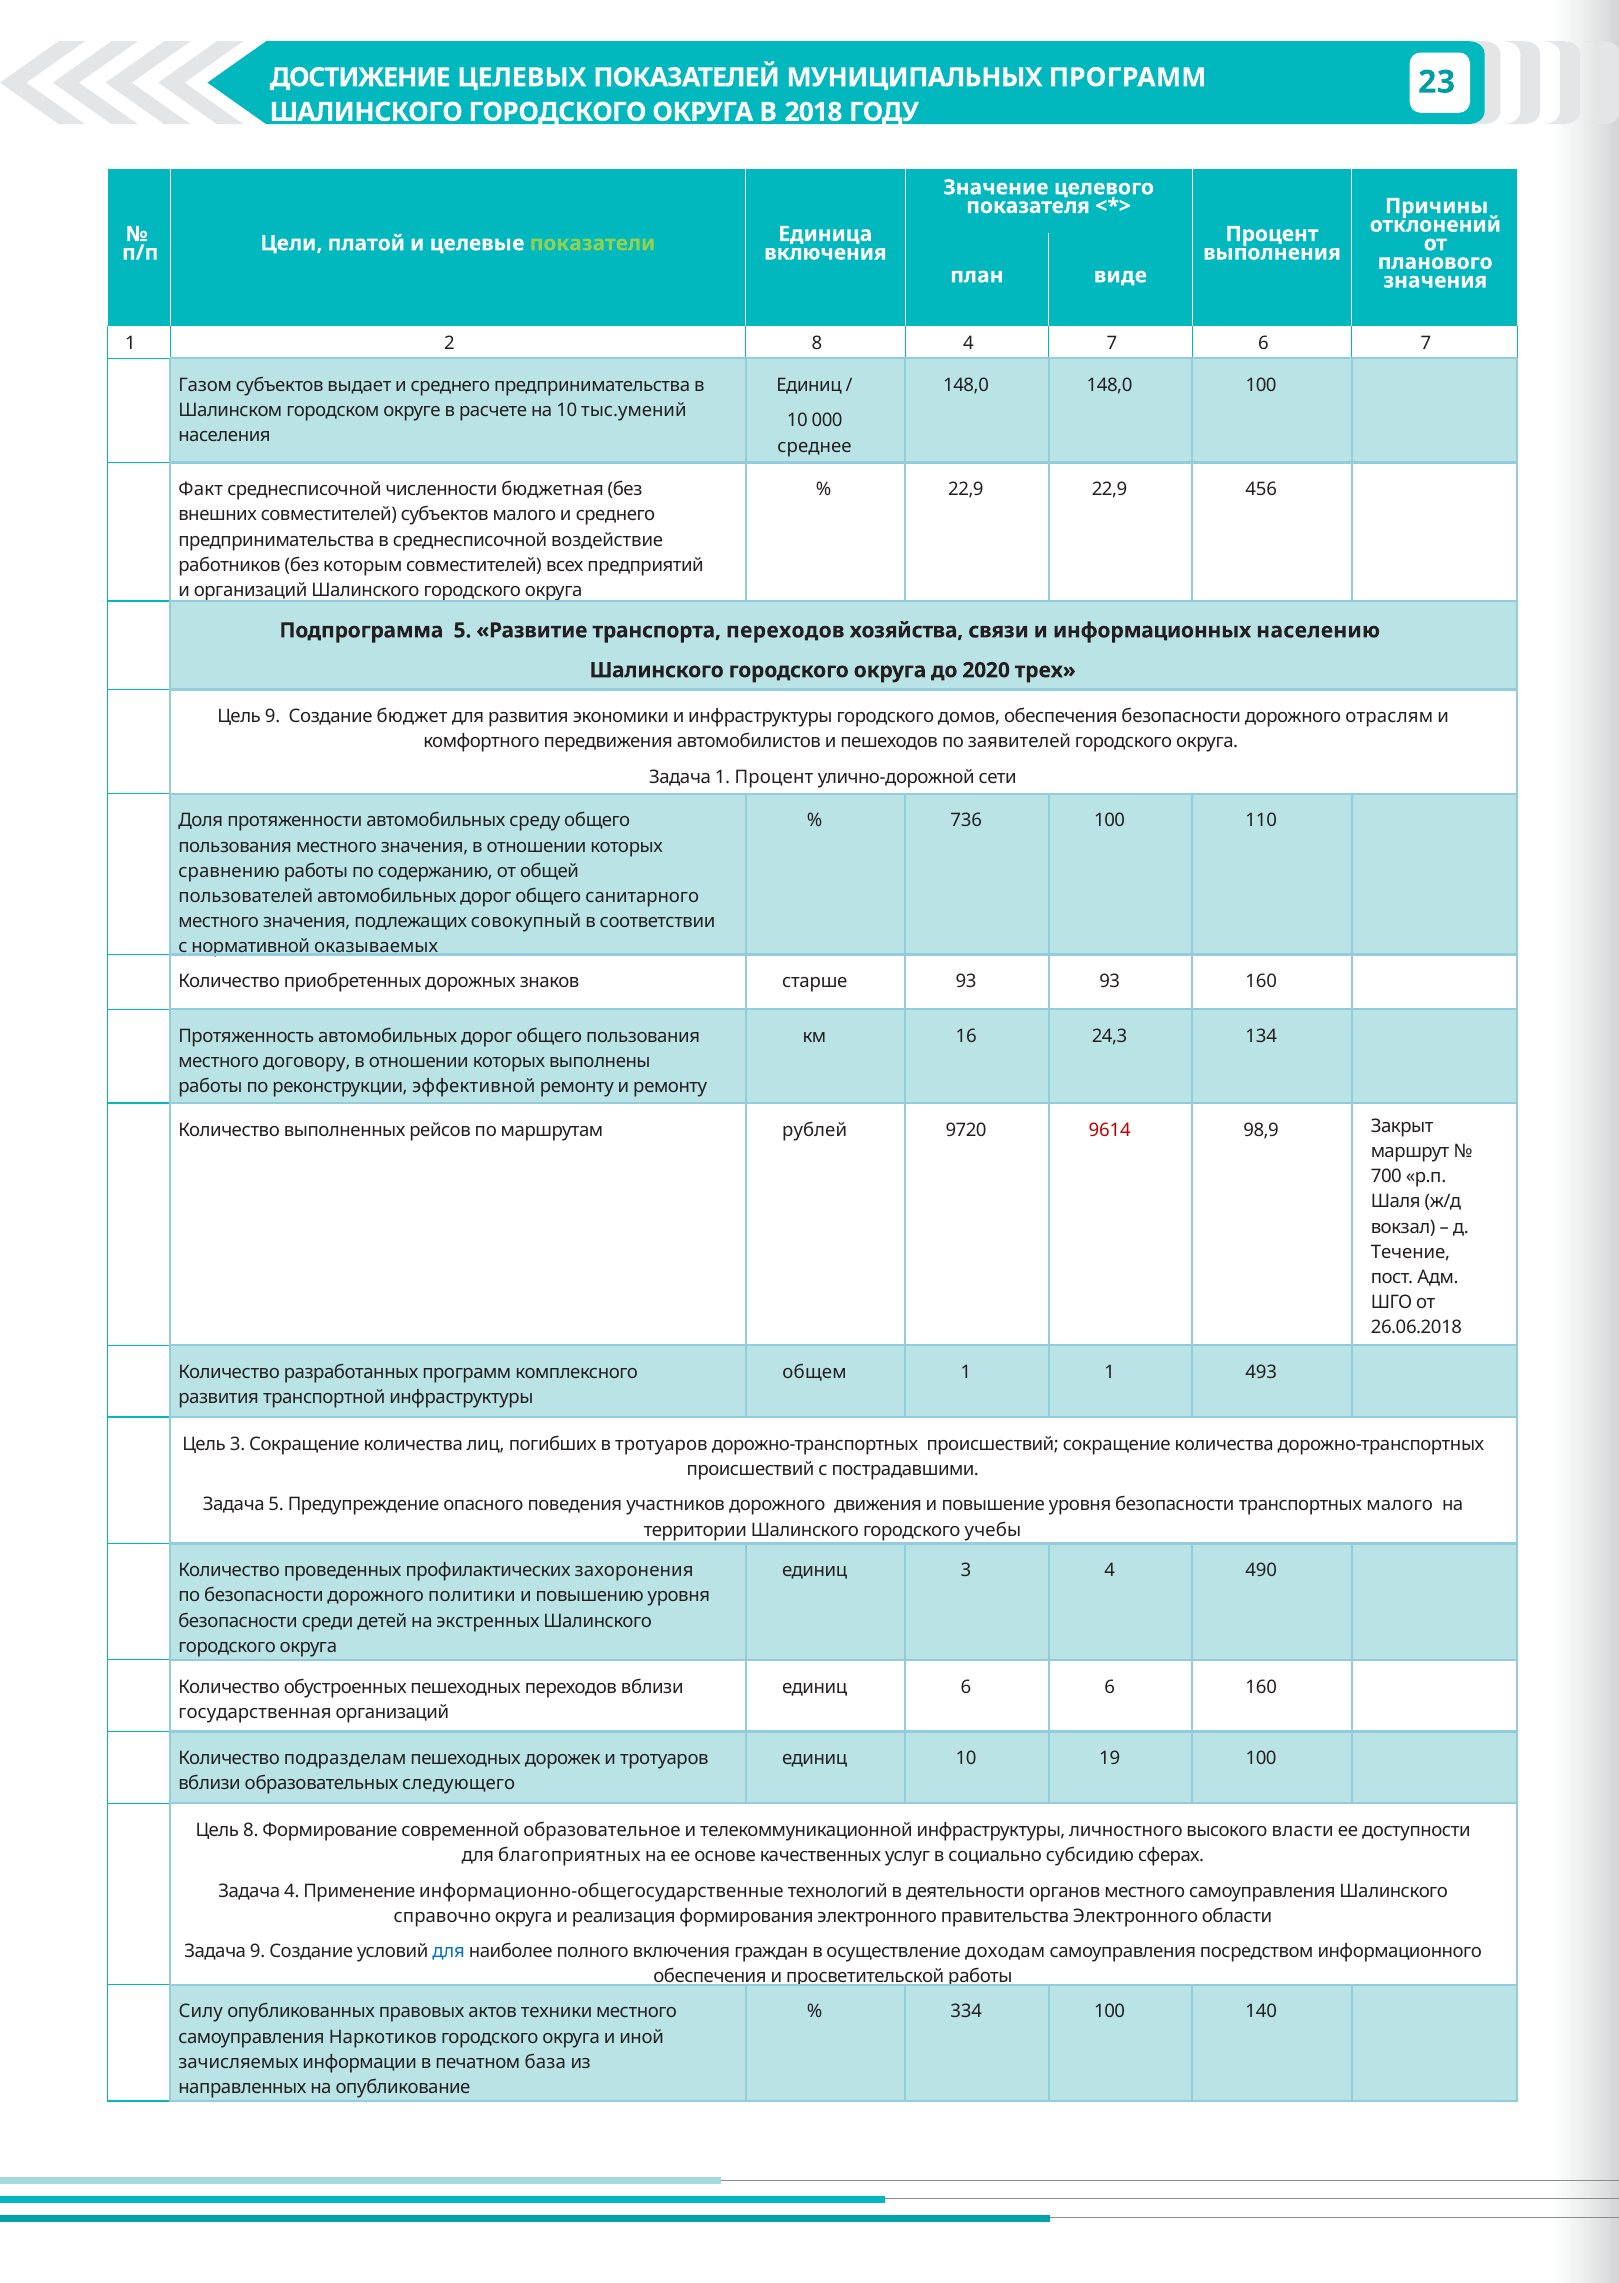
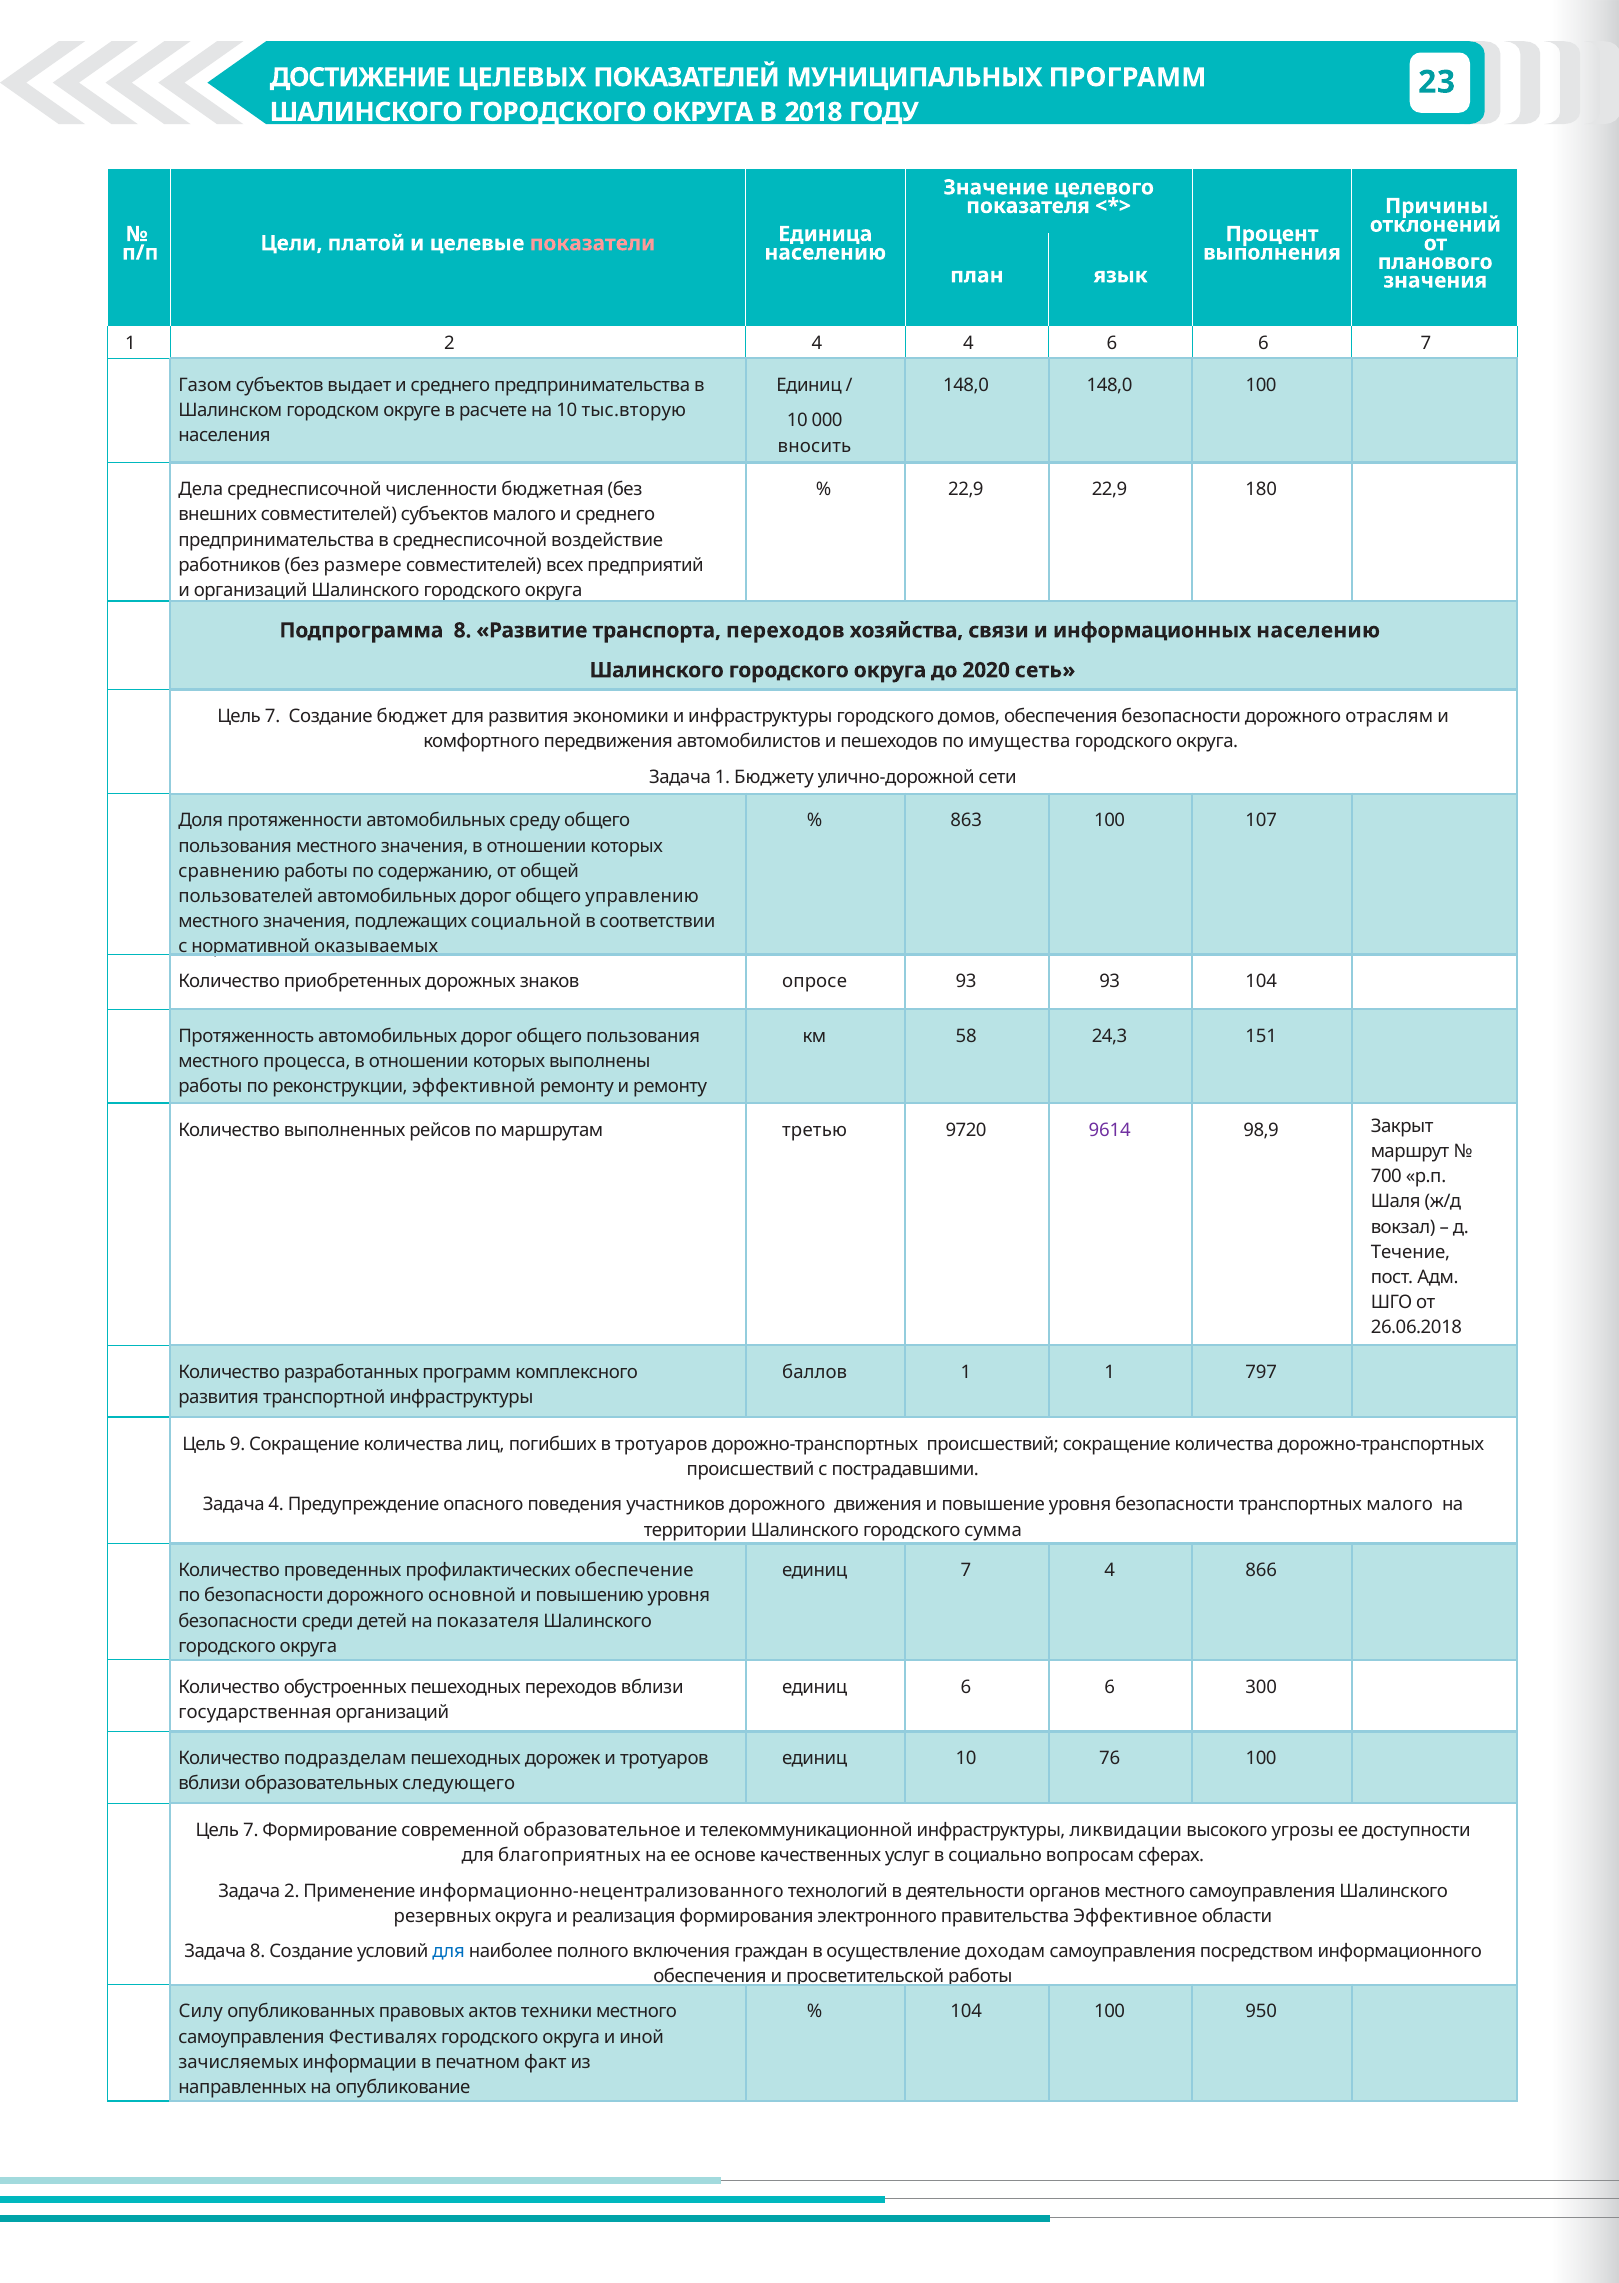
показатели colour: light green -> pink (592, 243)
включения: включения -> населению (825, 253)
виде: виде -> язык (1121, 276)
2 8: 8 -> 4 (817, 343)
4 7: 7 -> 6 (1112, 343)
тыс.умений: тыс.умений -> тыс.вторую (634, 411)
среднее: среднее -> вносить (815, 446)
Факт: Факт -> Дела (201, 490)
456: 456 -> 180 (1261, 490)
которым: которым -> размере (363, 565)
Подпрограмма 5: 5 -> 8 (462, 631)
трех: трех -> сеть (1045, 670)
9: 9 -> 7 (273, 717)
заявителей: заявителей -> имущества (1019, 742)
1 Процент: Процент -> Бюджету (774, 777)
736: 736 -> 863 (966, 821)
110: 110 -> 107 (1261, 821)
санитарного: санитарного -> управлению (642, 897)
совокупный: совокупный -> социальной (526, 922)
старше: старше -> опросе (815, 982)
93 160: 160 -> 104 (1261, 982)
16: 16 -> 58 (966, 1037)
134: 134 -> 151 (1261, 1037)
договору: договору -> процесса (307, 1062)
рублей: рублей -> третью (815, 1130)
9614 colour: red -> purple (1110, 1130)
общем: общем -> баллов (815, 1373)
493: 493 -> 797 (1261, 1373)
Цель 3: 3 -> 9 (238, 1444)
Задача 5: 5 -> 4 (276, 1505)
учебы: учебы -> сумма (993, 1530)
захоронения: захоронения -> обеспечение (634, 1571)
единиц 3: 3 -> 7 (966, 1571)
490: 490 -> 866 (1261, 1571)
политики: политики -> основной (472, 1596)
на экстренных: экстренных -> показателя (488, 1621)
6 160: 160 -> 300 (1261, 1687)
19: 19 -> 76 (1110, 1759)
8: 8 -> 7 (251, 1831)
личностного: личностного -> ликвидации (1126, 1831)
власти: власти -> угрозы (1303, 1831)
субсидию: субсидию -> вопросам (1090, 1856)
Задача 4: 4 -> 2 (292, 1891)
информационно-общегосударственные: информационно-общегосударственные -> информационно-нецентрализованного (601, 1891)
справочно: справочно -> резервных (442, 1917)
правительства Электронного: Электронного -> Эффективное (1135, 1917)
Задача 9: 9 -> 8 (258, 1952)
334: 334 -> 104 (966, 2012)
140: 140 -> 950 (1261, 2012)
Наркотиков: Наркотиков -> Фестивалях (383, 2038)
база: база -> факт (545, 2063)
